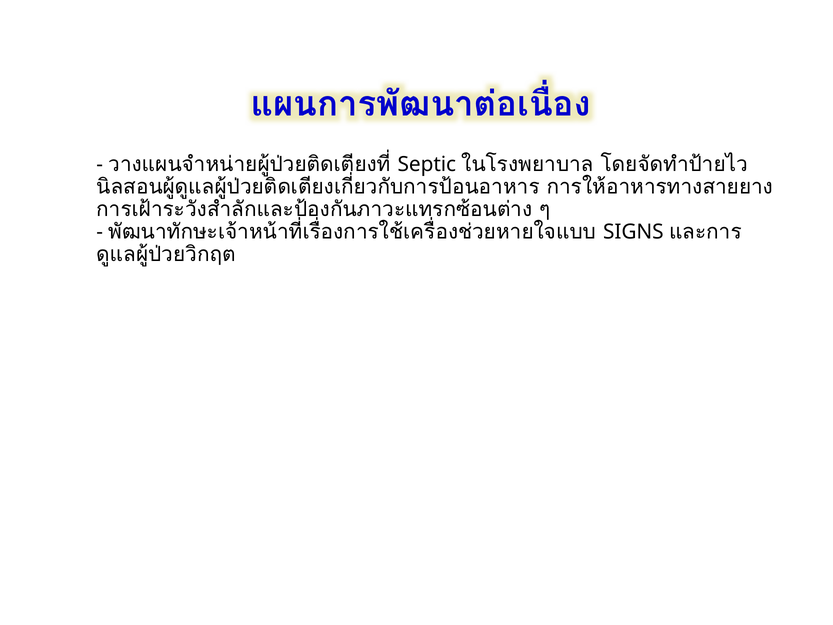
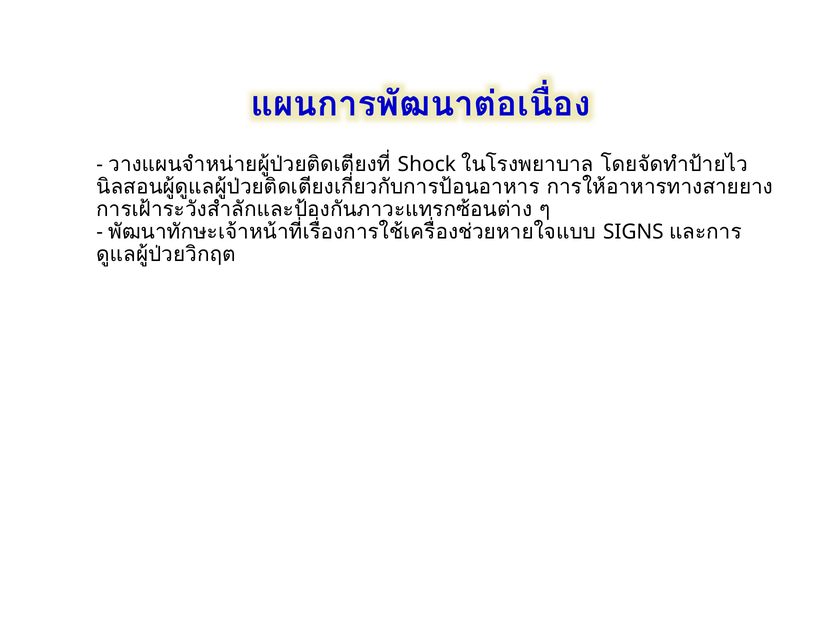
Septic: Septic -> Shock (427, 164)
